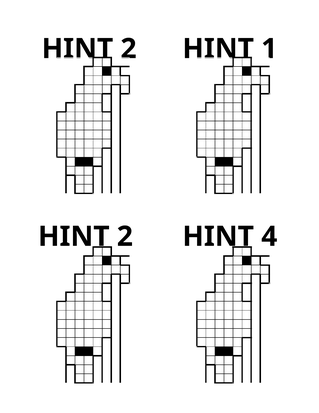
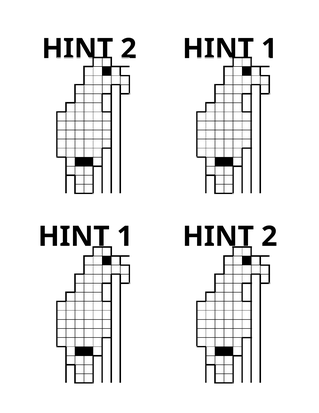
2: 2 -> 1 (125, 236)
4: 4 -> 2 (269, 236)
